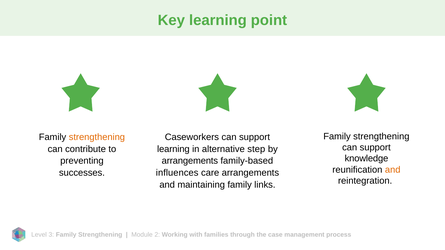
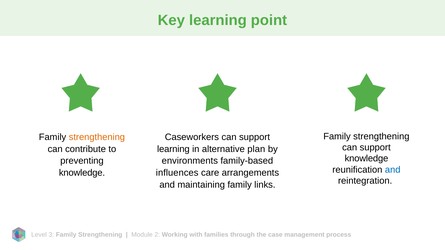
step: step -> plan (256, 149)
arrangements: arrangements -> environments (190, 161)
and colour: orange -> blue (393, 170)
successes: successes -> knowledge (82, 173)
